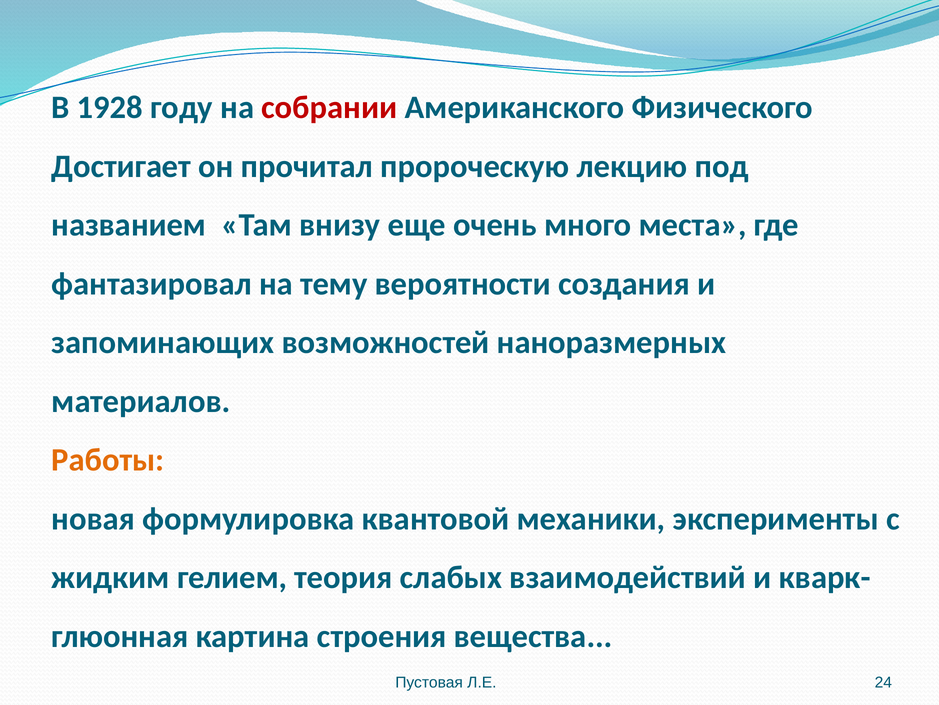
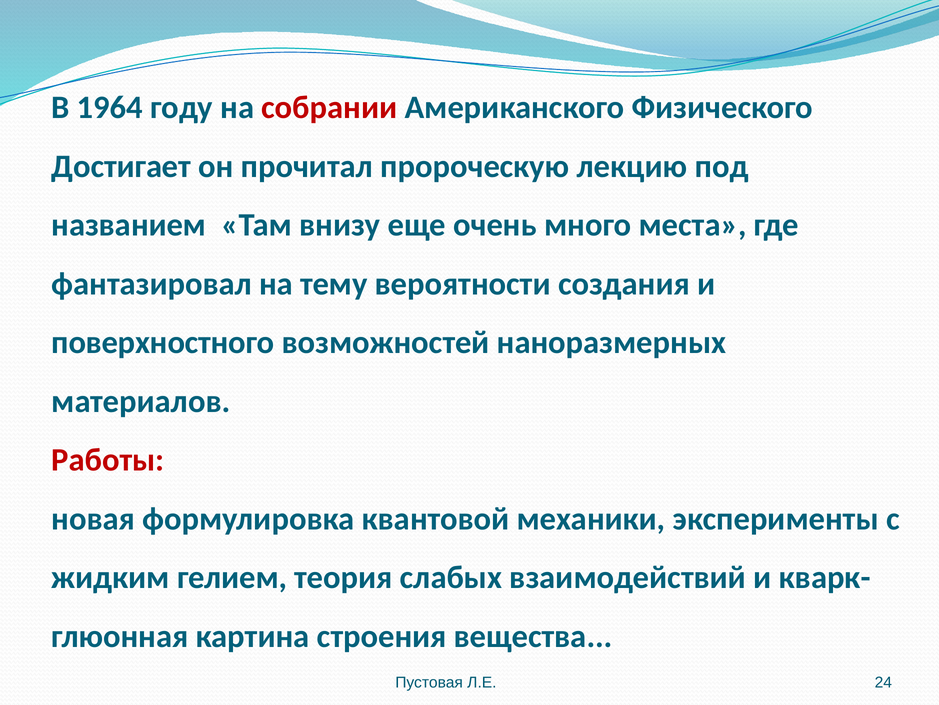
1928: 1928 -> 1964 (110, 108)
запоминающих: запоминающих -> поверхностного (163, 342)
Работы colour: orange -> red (108, 460)
